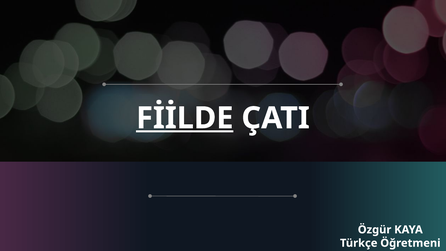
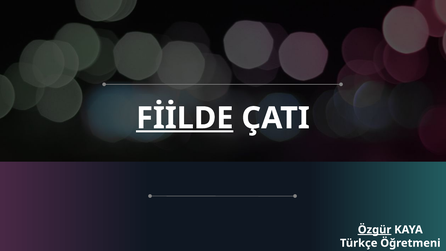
Özgür underline: none -> present (375, 230)
